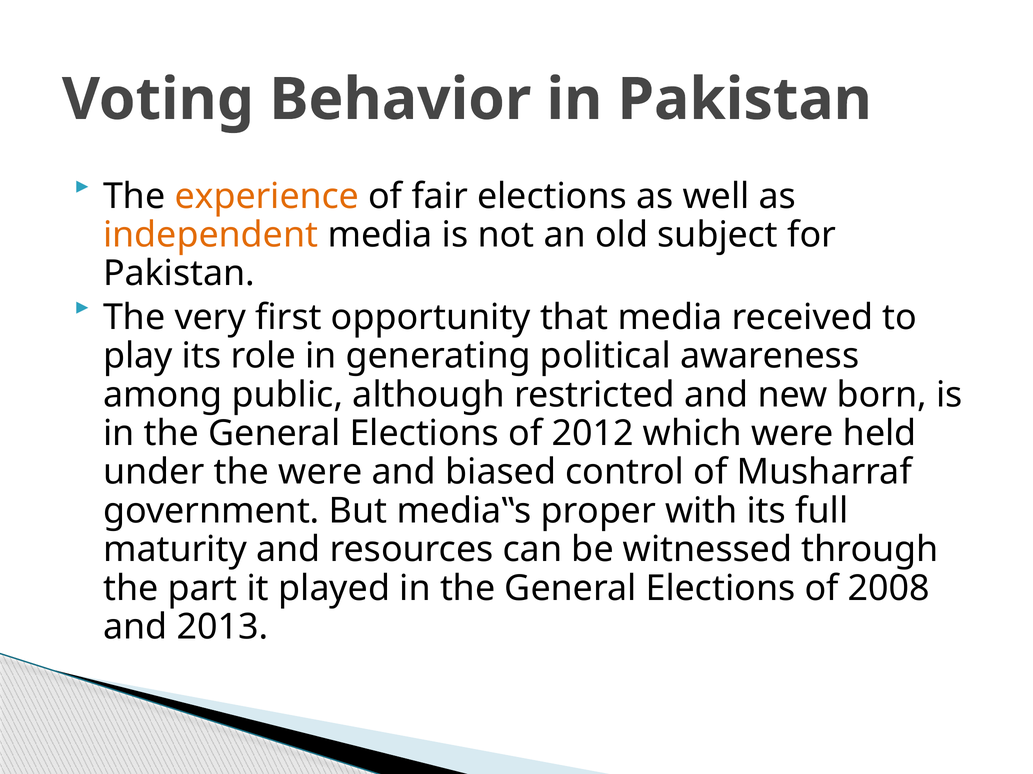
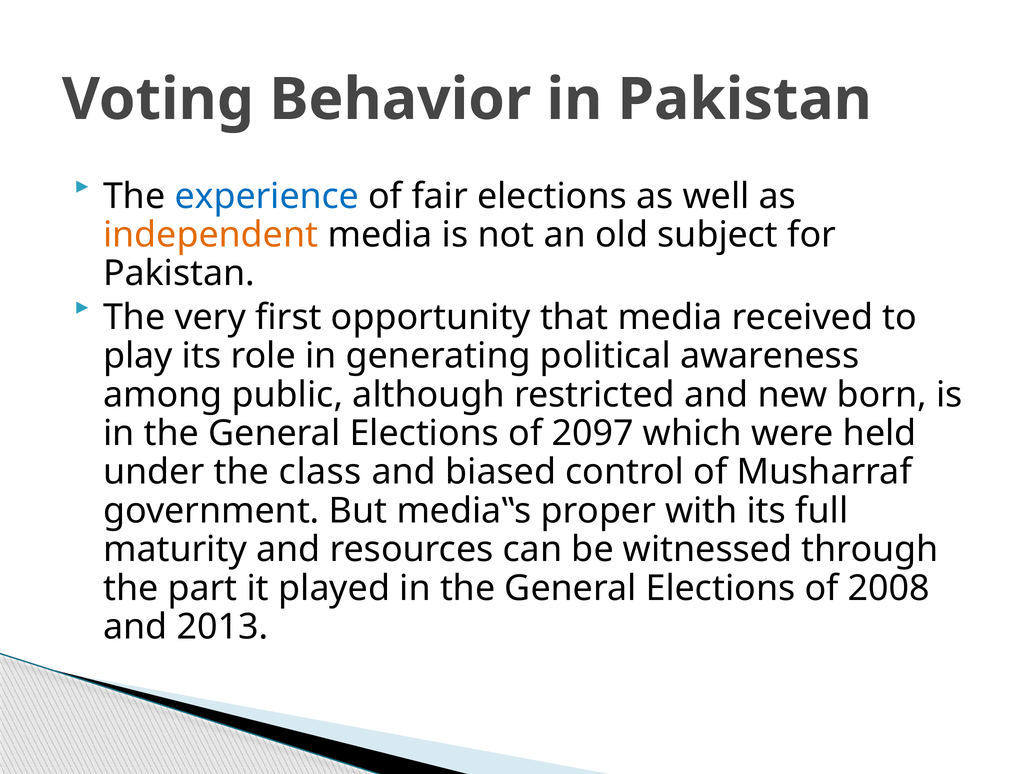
experience colour: orange -> blue (267, 196)
2012: 2012 -> 2097 (593, 434)
the were: were -> class (320, 473)
